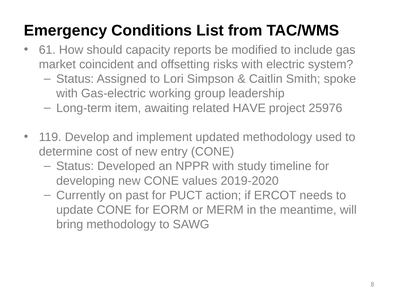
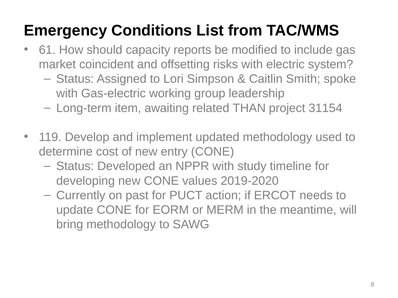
HAVE: HAVE -> THAN (249, 108)
25976: 25976 -> 31154 (325, 108)
